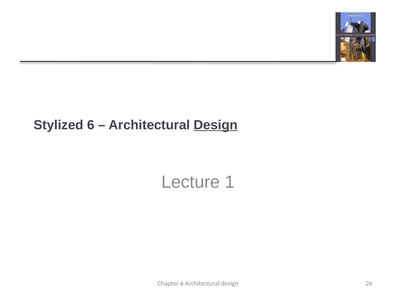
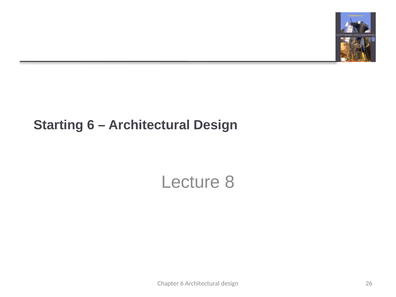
Stylized: Stylized -> Starting (59, 125)
Design underline: present -> none (216, 125)
1: 1 -> 8 (230, 182)
